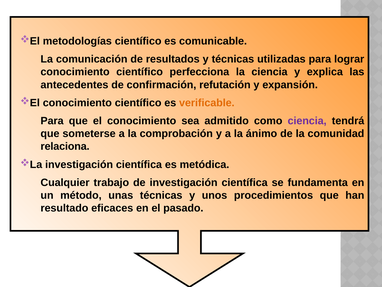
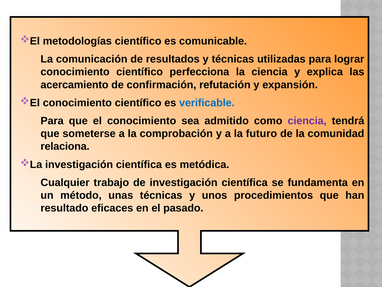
antecedentes: antecedentes -> acercamiento (74, 85)
verificable colour: orange -> blue (207, 103)
ánimo: ánimo -> futuro (261, 133)
